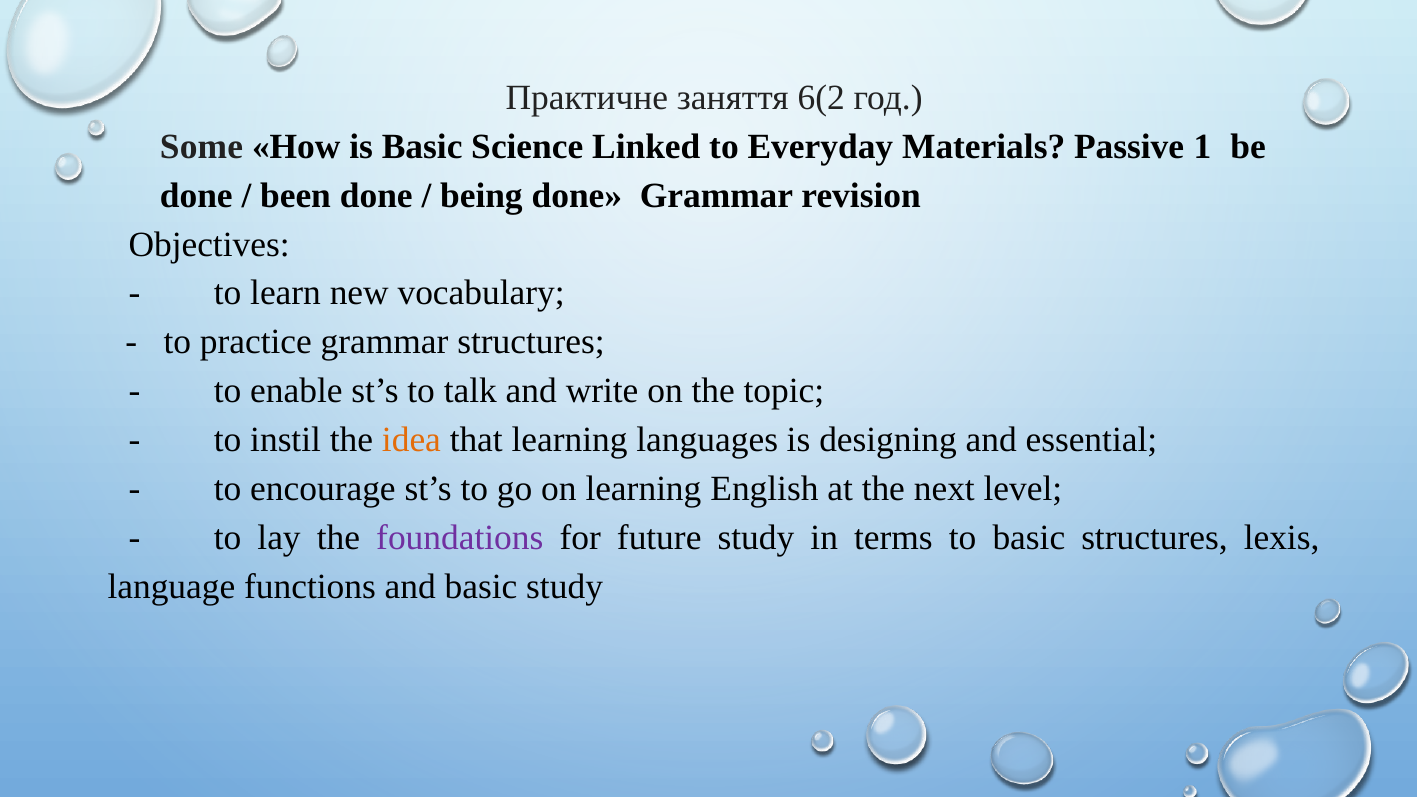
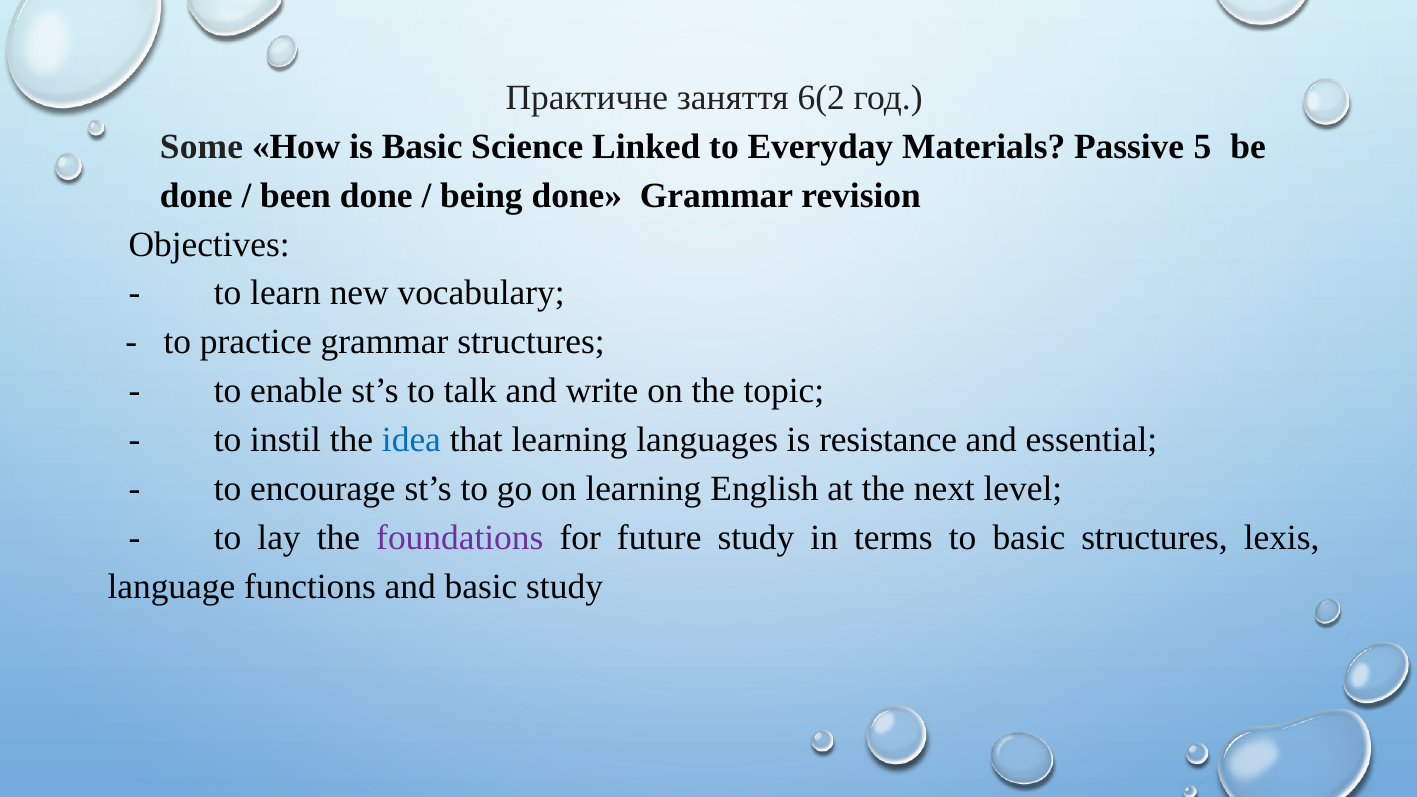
1: 1 -> 5 (1202, 147)
idea colour: orange -> blue (411, 440)
designing: designing -> resistance (888, 440)
